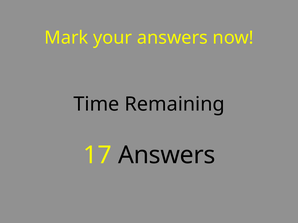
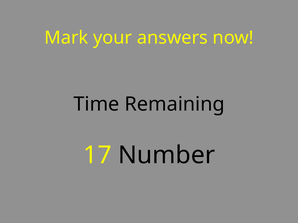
17 Answers: Answers -> Number (167, 155)
